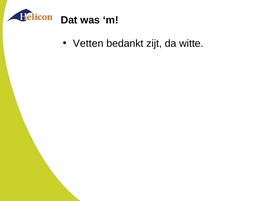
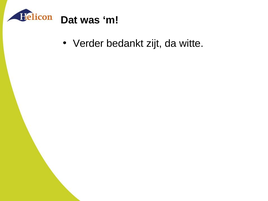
Vetten: Vetten -> Verder (88, 43)
